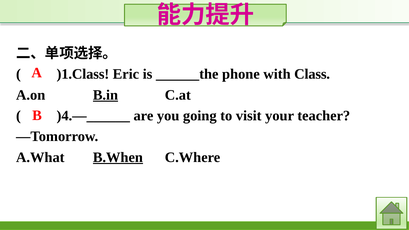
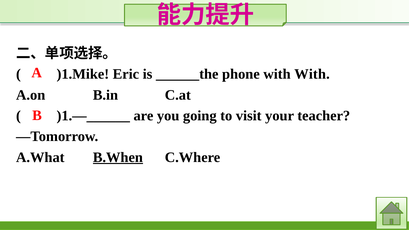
)1.Class: )1.Class -> )1.Mike (83, 74)
with Class: Class -> With (312, 74)
B.in underline: present -> none (105, 95)
)4.—______: )4.—______ -> )1.—______ (93, 116)
